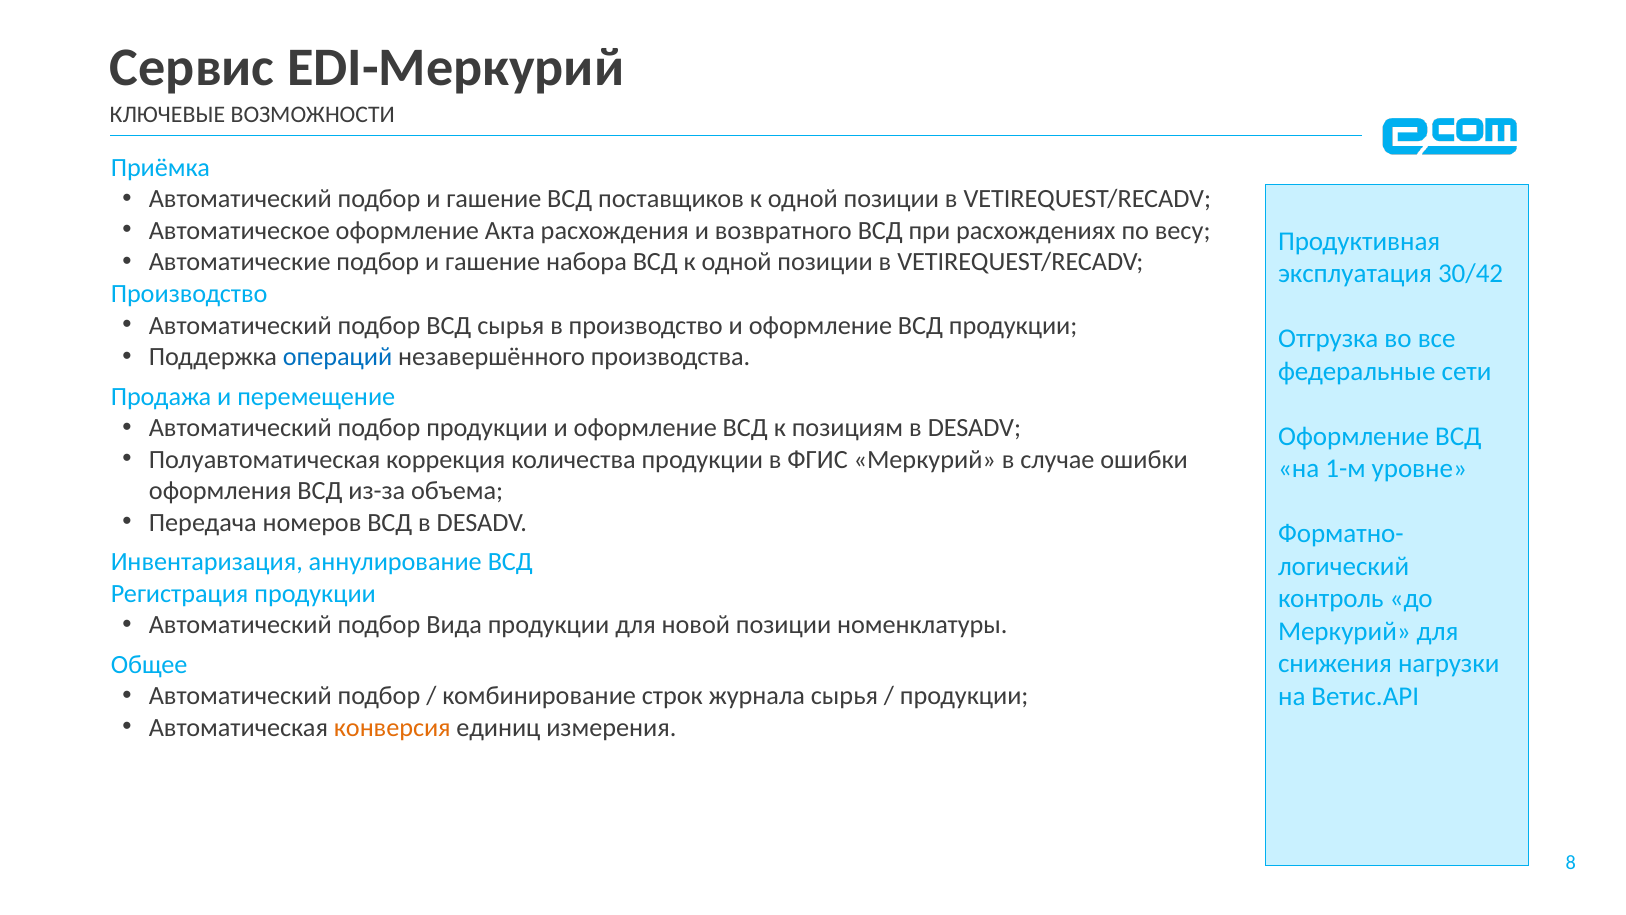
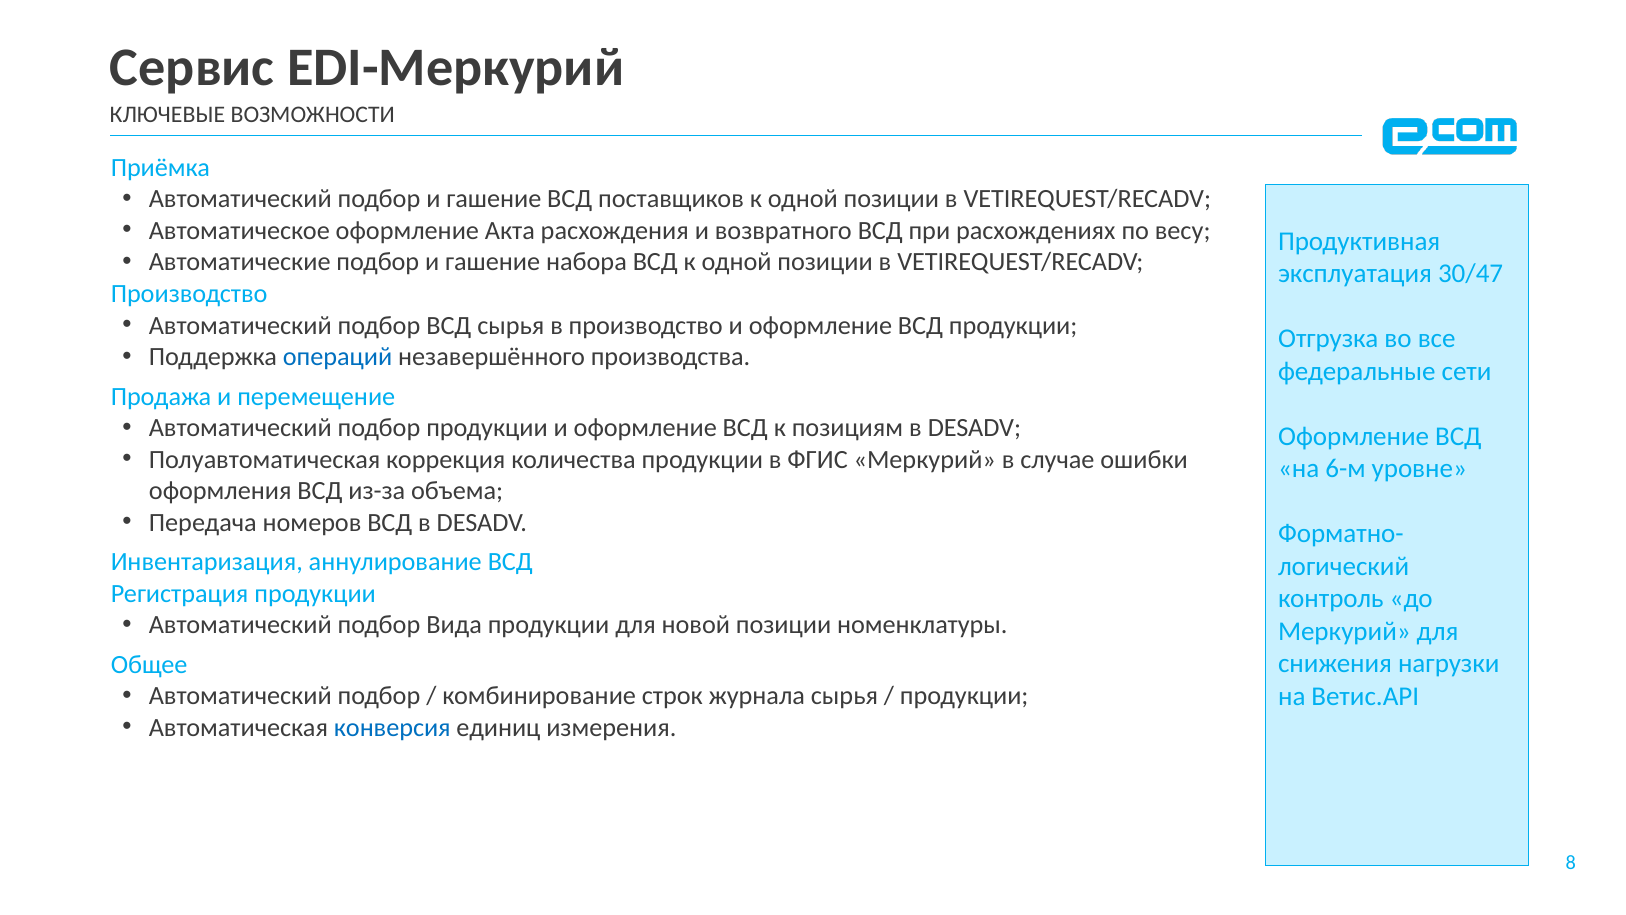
30/42: 30/42 -> 30/47 (1471, 274)
1-м: 1-м -> 6-м (1345, 469)
конверсия colour: orange -> blue (392, 727)
